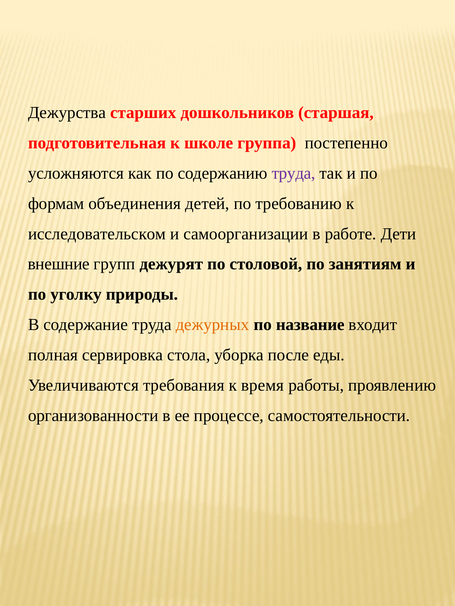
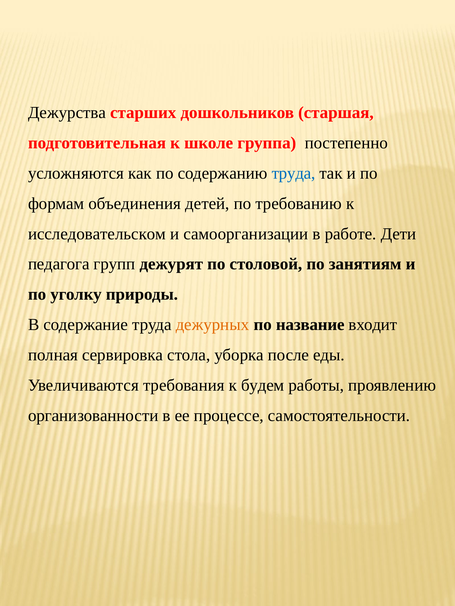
труда colour: purple -> blue (293, 173)
внешние: внешние -> педагога (59, 264)
время: время -> будем (263, 386)
